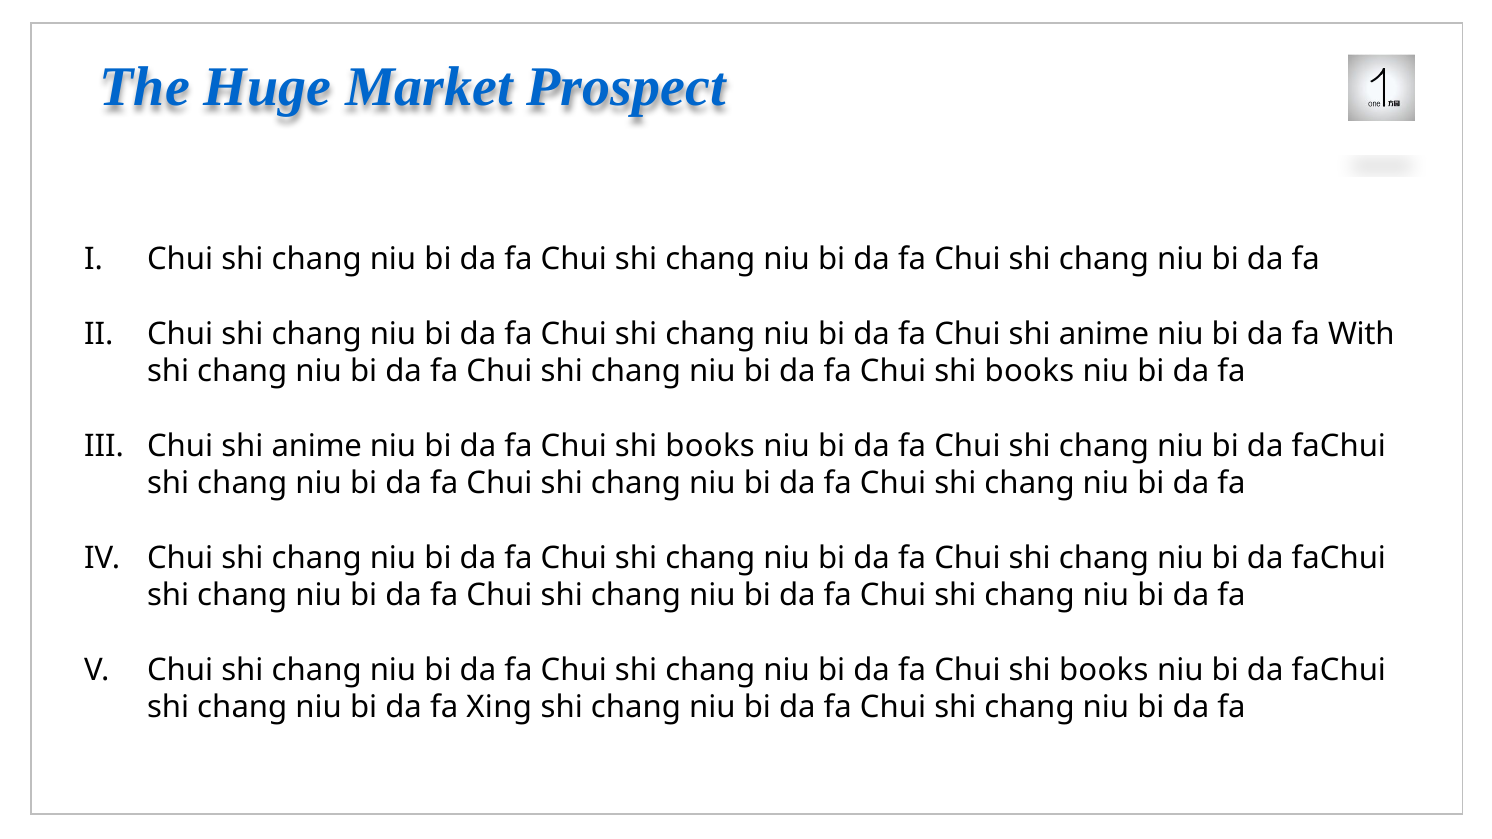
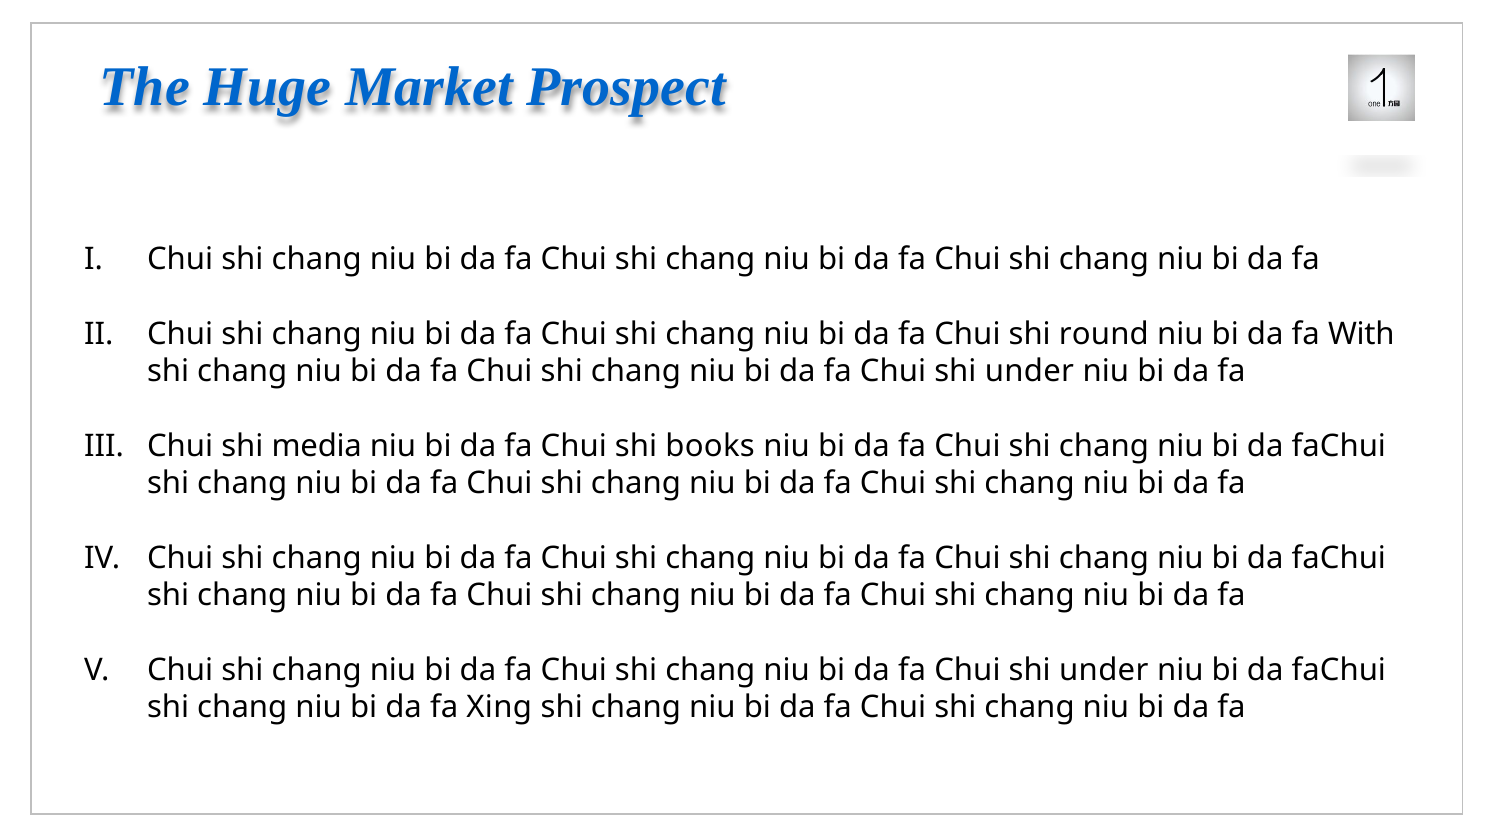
fa Chui shi anime: anime -> round (1104, 334)
books: books -> under (1029, 372)
anime: anime -> media (317, 446)
books: books -> under (1104, 670)
